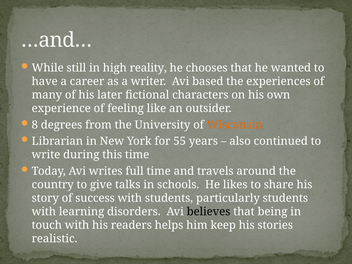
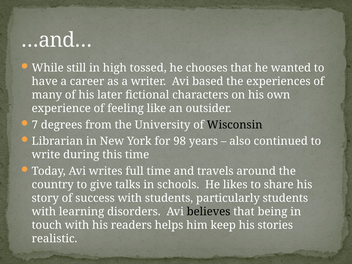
reality: reality -> tossed (148, 68)
8: 8 -> 7 (35, 125)
Wisconsin colour: orange -> black (235, 125)
55: 55 -> 98 (180, 141)
